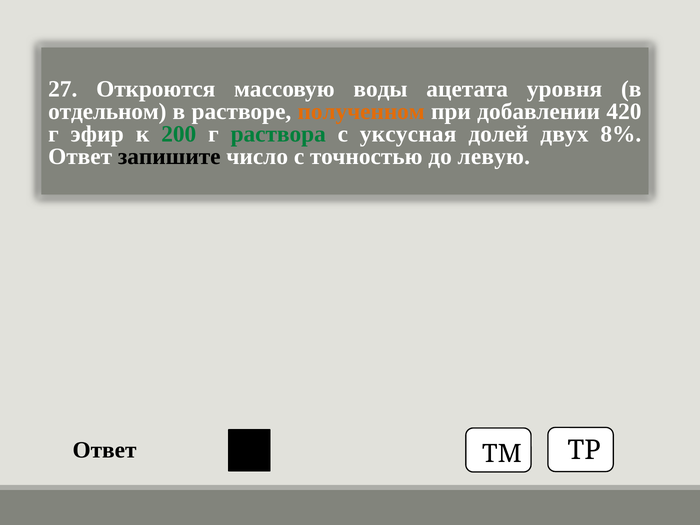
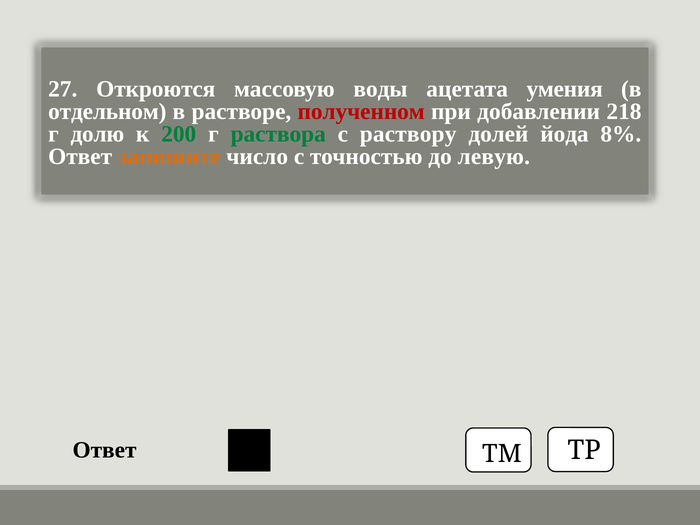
уровня: уровня -> умения (565, 89)
полученном colour: orange -> red (361, 112)
420: 420 -> 218 (624, 112)
эфир: эфир -> долю (97, 134)
уксусная: уксусная -> раствору (408, 134)
двух: двух -> йода (565, 134)
запишите colour: black -> orange (169, 156)
